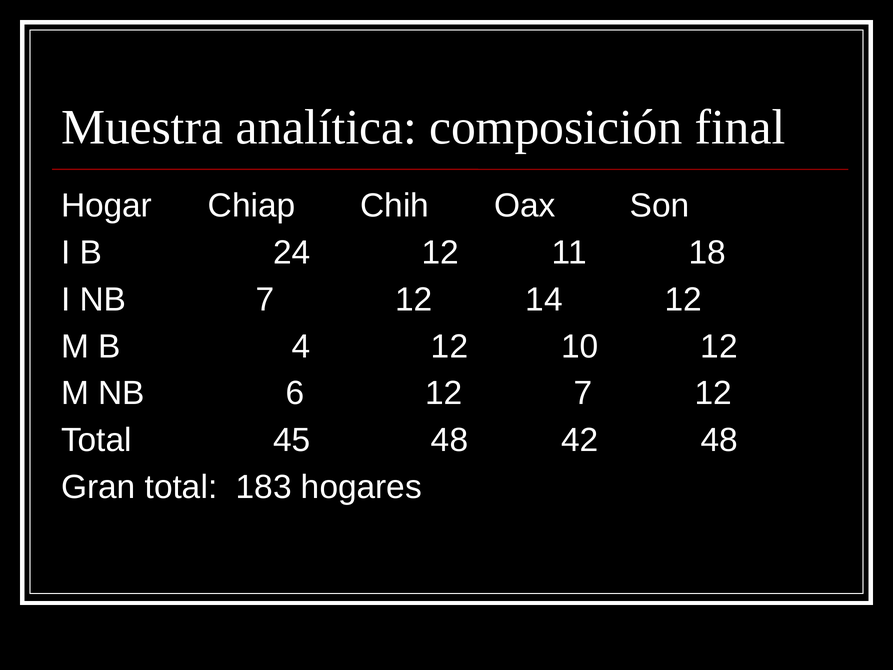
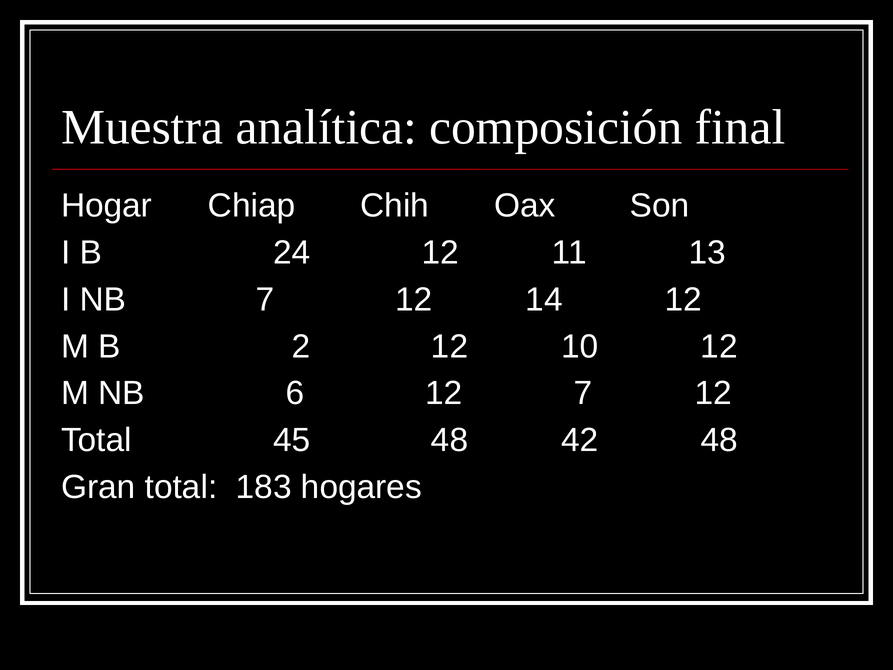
18: 18 -> 13 (707, 252)
4: 4 -> 2 (301, 346)
